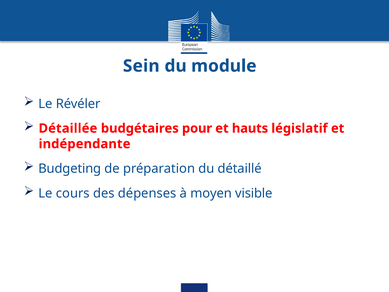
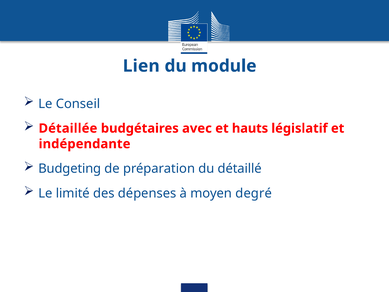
Sein: Sein -> Lien (141, 66)
Révéler: Révéler -> Conseil (78, 104)
pour: pour -> avec (197, 128)
cours: cours -> limité (73, 193)
visible: visible -> degré (254, 193)
